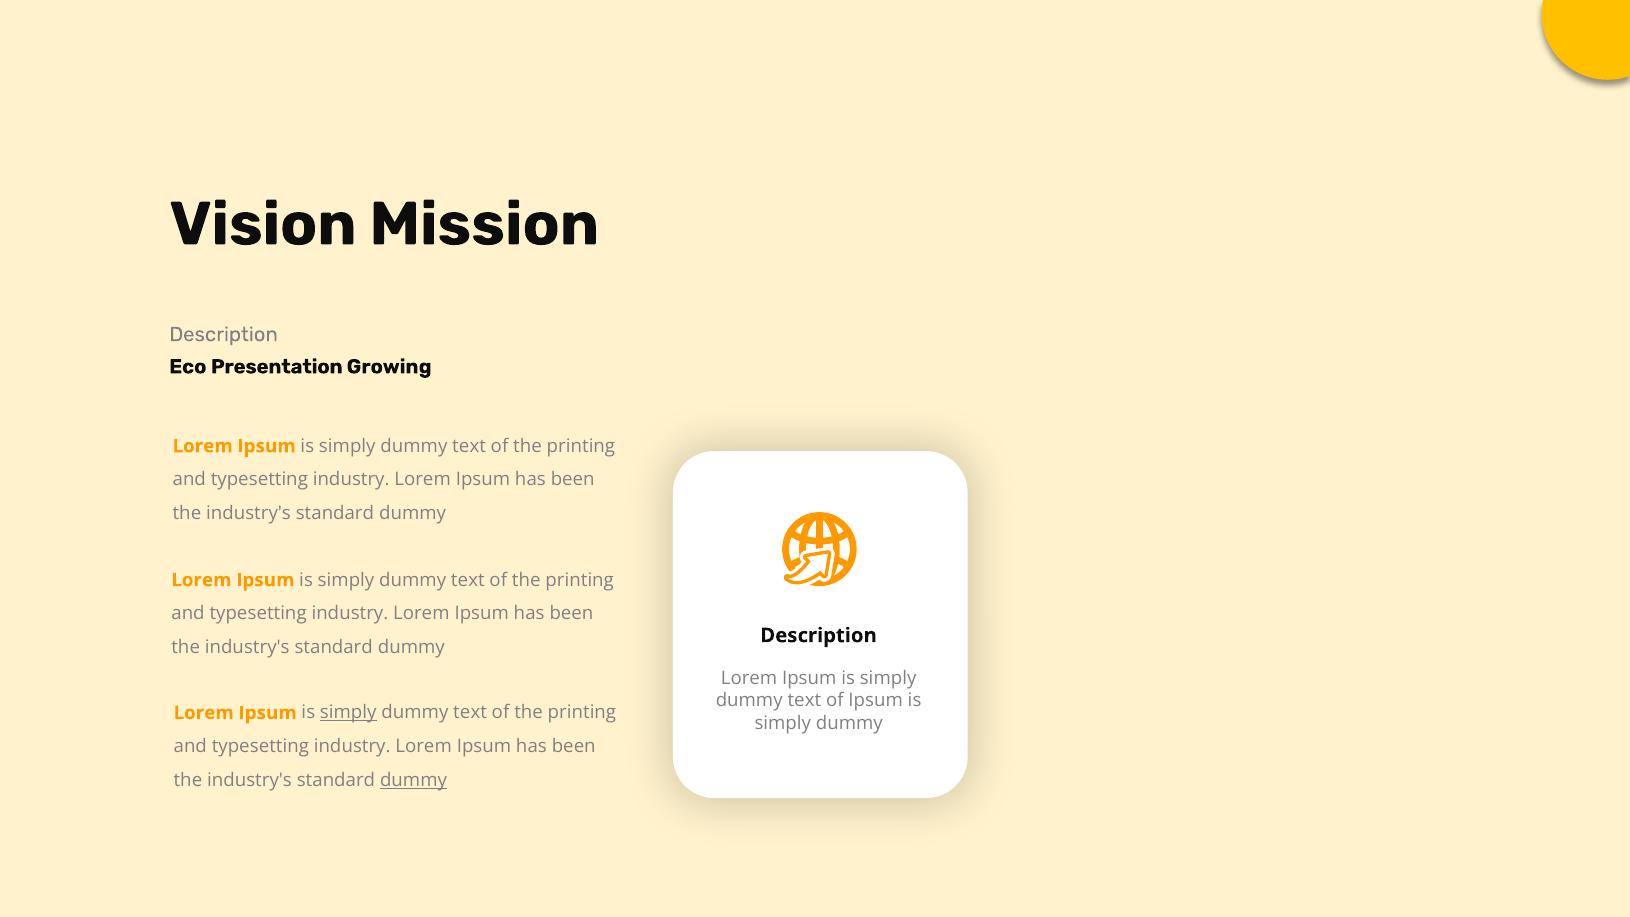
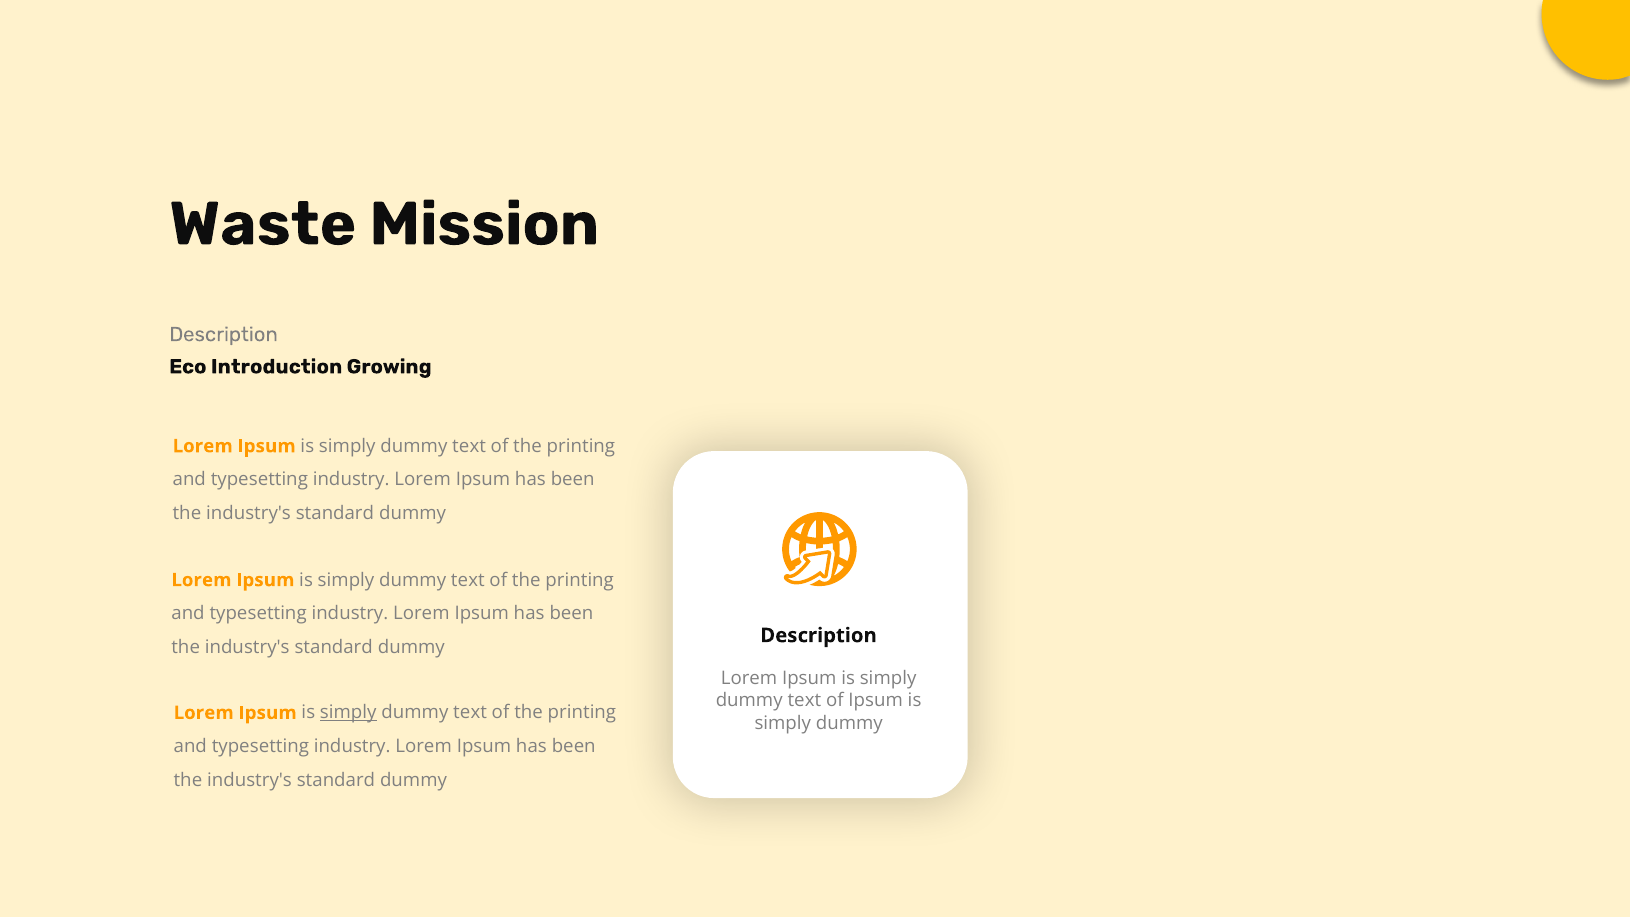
Vision: Vision -> Waste (263, 224)
Presentation: Presentation -> Introduction (277, 367)
dummy underline: present -> none (413, 780)
